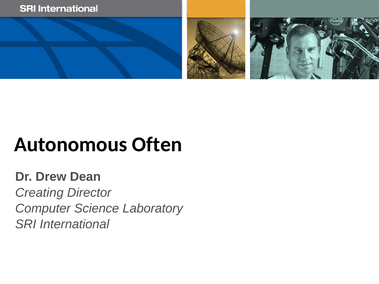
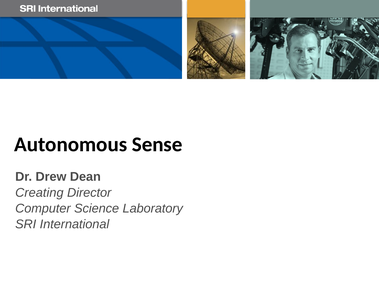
Often: Often -> Sense (157, 145)
